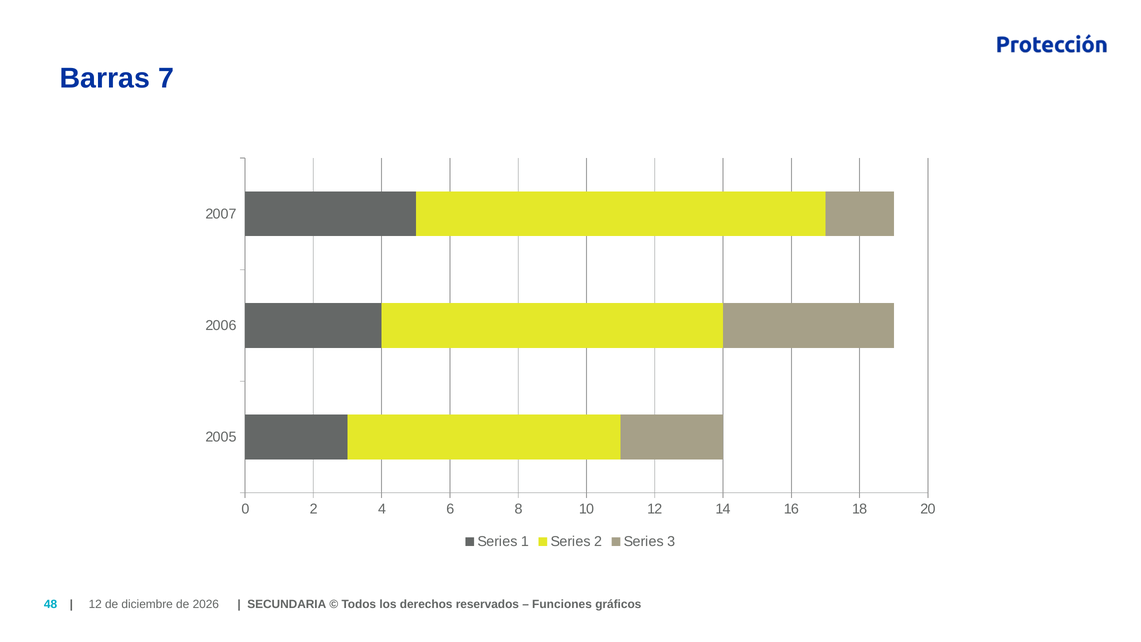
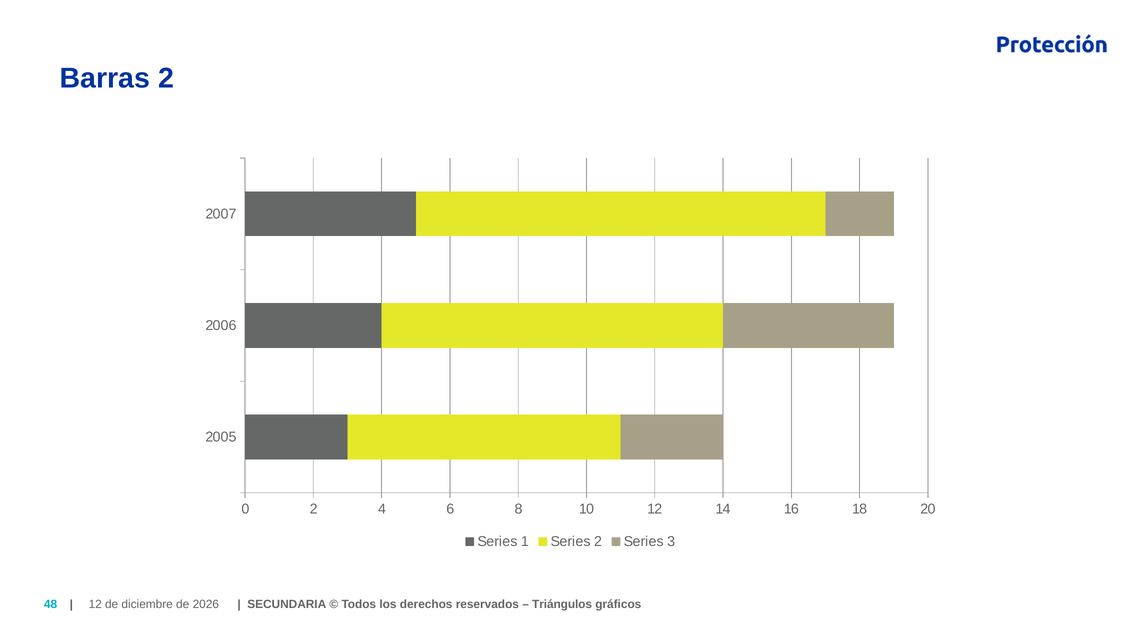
Barras 7: 7 -> 2 (166, 78)
Funciones: Funciones -> Triángulos (562, 604)
